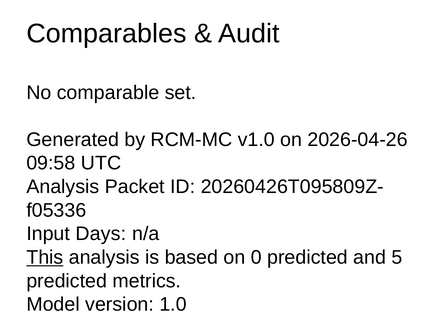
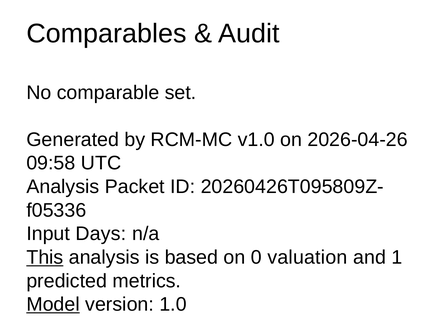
0 predicted: predicted -> valuation (307, 257)
5: 5 -> 1 (397, 257)
Model underline: none -> present (53, 304)
